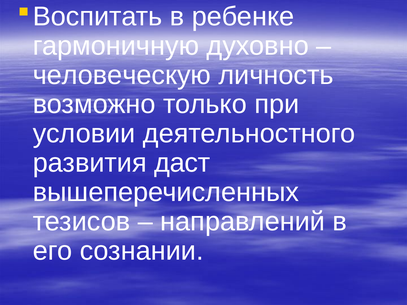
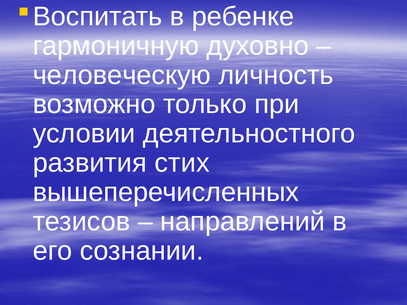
даст: даст -> стих (182, 163)
